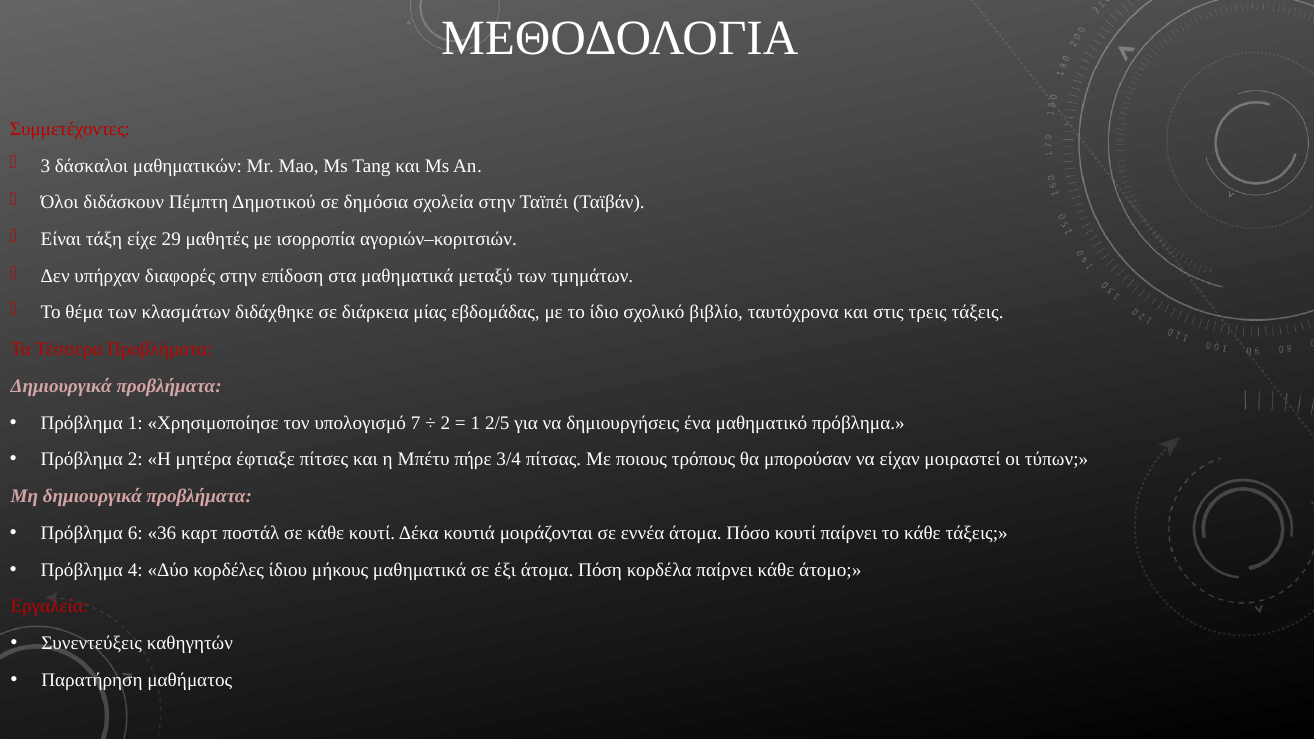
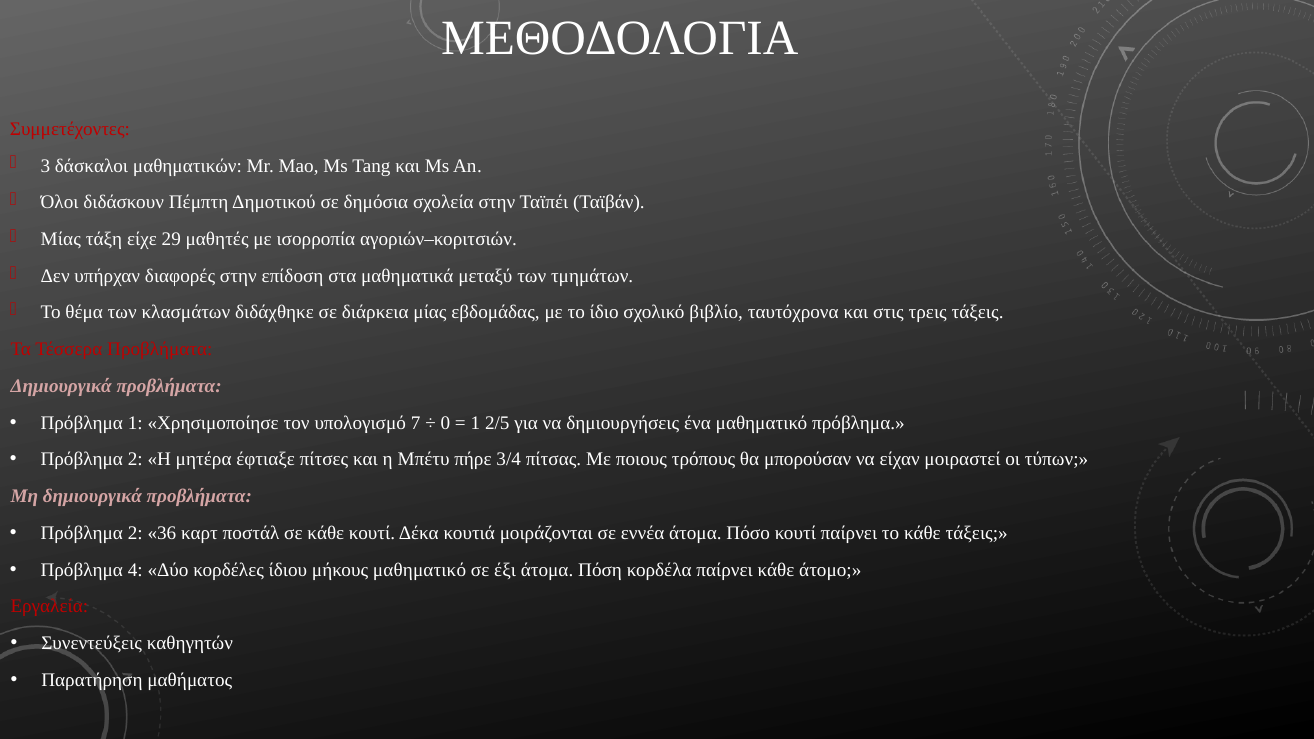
Είναι: Είναι -> Μίας (61, 239)
2: 2 -> 0 (445, 423)
6: 6 -> 2 (135, 533)
μήκους μαθηματικά: μαθηματικά -> μαθηματικό (420, 570)
